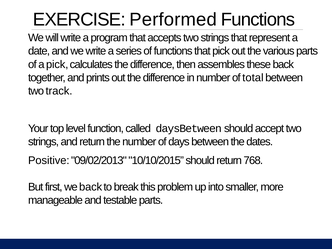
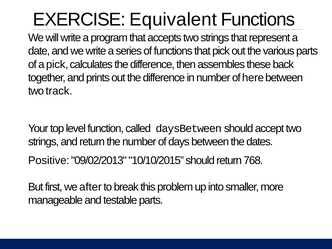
Performed: Performed -> Equivalent (173, 19)
total: total -> here (253, 78)
we back: back -> after (91, 187)
